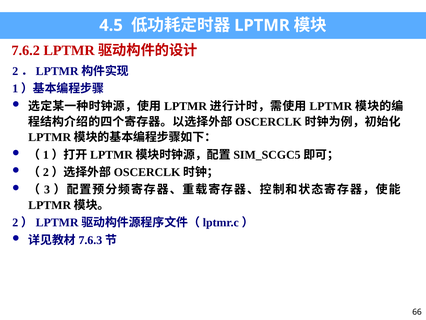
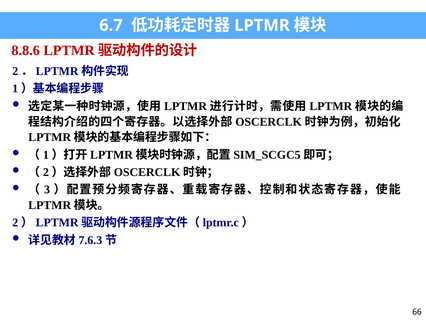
4.5: 4.5 -> 6.7 (111, 25)
7.6.2: 7.6.2 -> 8.8.6 (26, 50)
